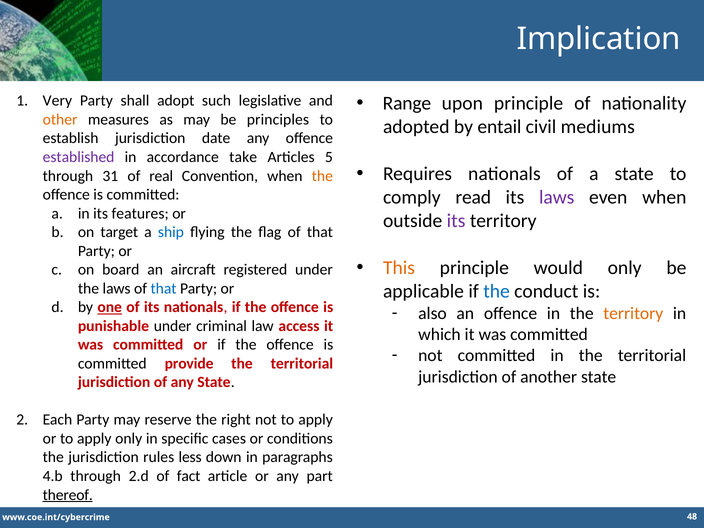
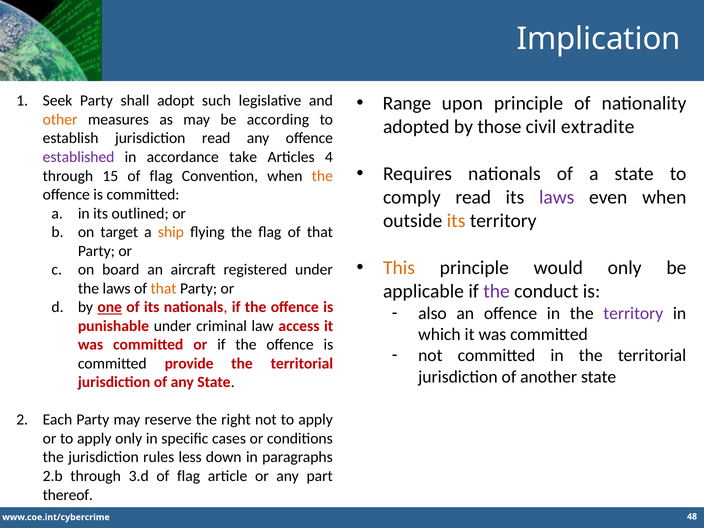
Very: Very -> Seek (58, 101)
principles: principles -> according (278, 120)
entail: entail -> those (499, 127)
mediums: mediums -> extradite (598, 127)
jurisdiction date: date -> read (216, 138)
5: 5 -> 4 (329, 157)
31: 31 -> 15 (110, 176)
real: real -> flag (161, 176)
features: features -> outlined (140, 213)
its colour: purple -> orange (456, 221)
ship colour: blue -> orange (171, 232)
that colour: blue -> orange (164, 288)
the colour: blue -> purple (497, 291)
territory colour: orange -> purple (633, 313)
4.b: 4.b -> 2.b (53, 476)
2.d: 2.d -> 3.d (139, 476)
fact: fact -> flag (189, 476)
thereof underline: present -> none (68, 495)
